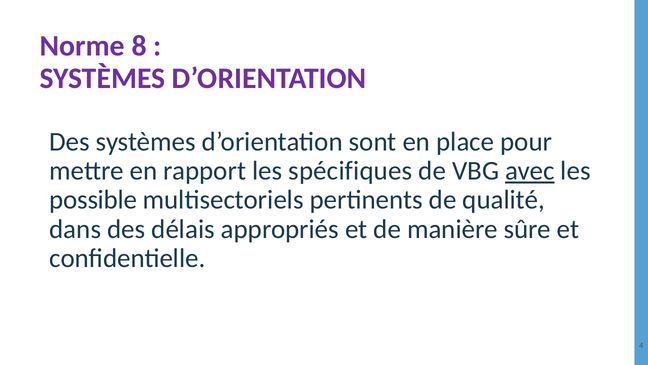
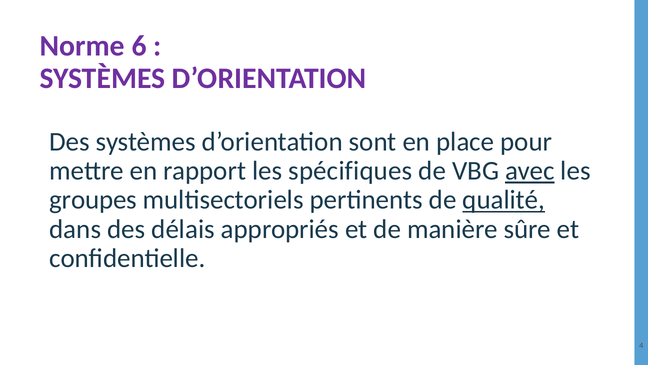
8: 8 -> 6 (139, 46)
possible: possible -> groupes (93, 200)
qualité underline: none -> present (504, 200)
